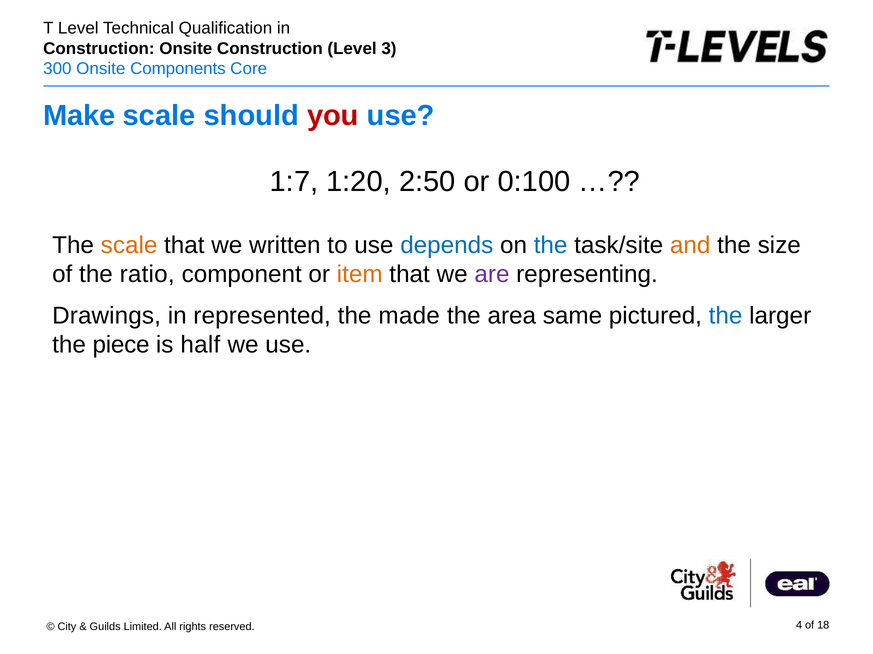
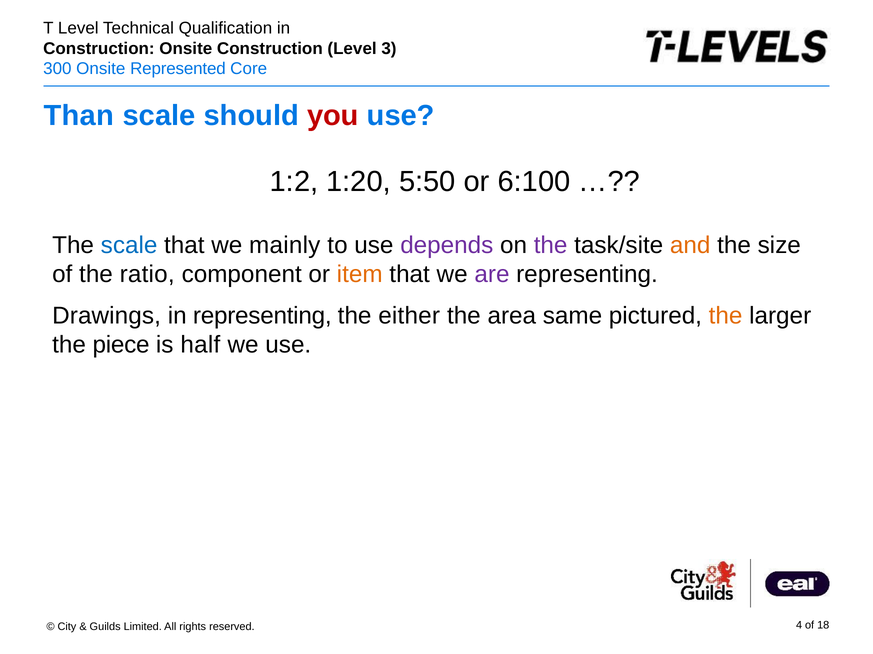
Components: Components -> Represented (178, 69)
Make: Make -> Than (79, 116)
1:7: 1:7 -> 1:2 (294, 182)
2:50: 2:50 -> 5:50 (427, 182)
0:100: 0:100 -> 6:100 (534, 182)
scale colour: orange -> blue (129, 246)
written: written -> mainly (285, 246)
depends colour: blue -> purple (447, 246)
the colour: blue -> purple (551, 246)
in represented: represented -> representing (262, 316)
made: made -> either (409, 316)
the colour: blue -> orange (726, 316)
